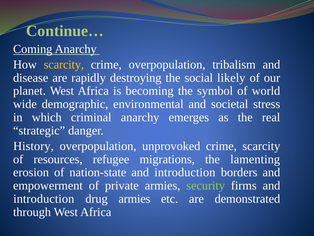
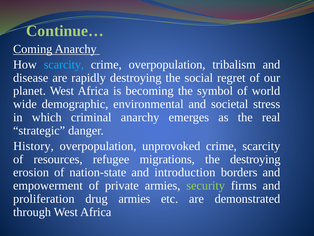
scarcity colour: yellow -> light blue (64, 64)
likely: likely -> regret (231, 78)
the lamenting: lamenting -> destroying (255, 159)
introduction: introduction -> proliferation (44, 198)
